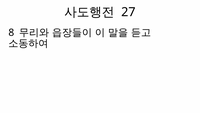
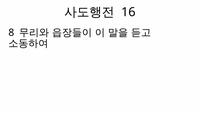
27: 27 -> 16 (128, 12)
